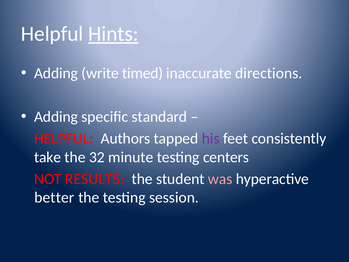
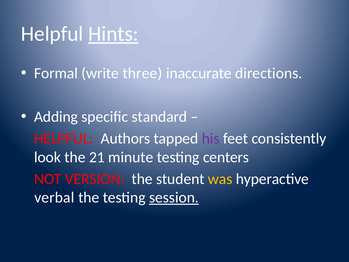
Adding: Adding -> Formal (56, 73)
timed: timed -> three (142, 73)
take: take -> look (47, 157)
32: 32 -> 21 (97, 157)
RESULTS: RESULTS -> VERSION (95, 179)
was colour: pink -> yellow (220, 179)
better: better -> verbal (54, 197)
session underline: none -> present (174, 197)
